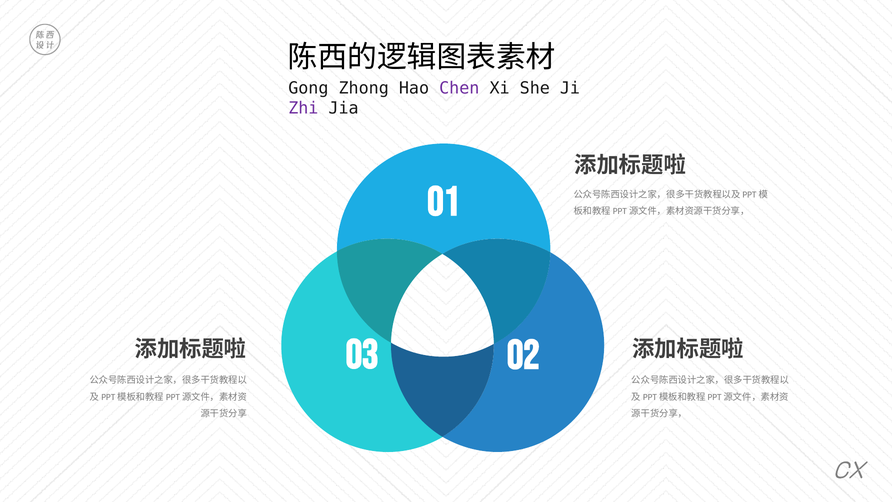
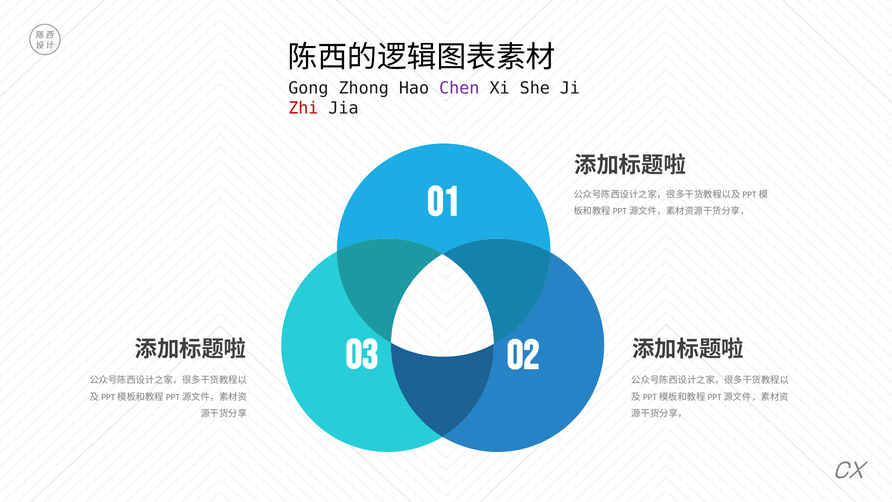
Zhi colour: purple -> red (303, 108)
